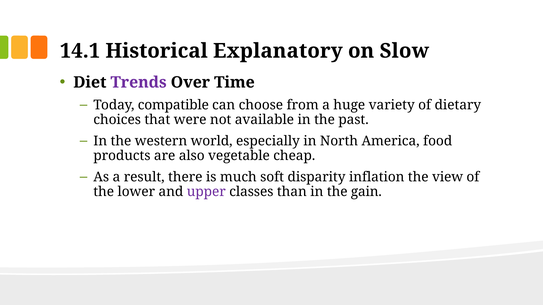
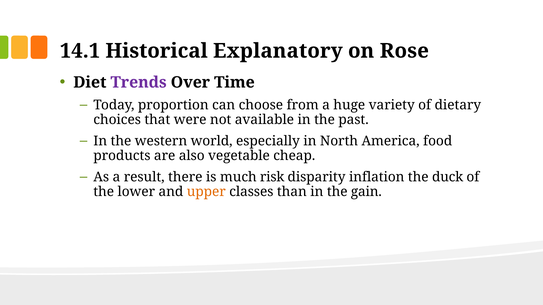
Slow: Slow -> Rose (404, 51)
compatible: compatible -> proportion (173, 105)
soft: soft -> risk (272, 177)
view: view -> duck (448, 177)
upper colour: purple -> orange (206, 192)
